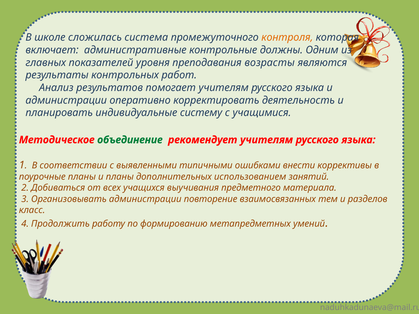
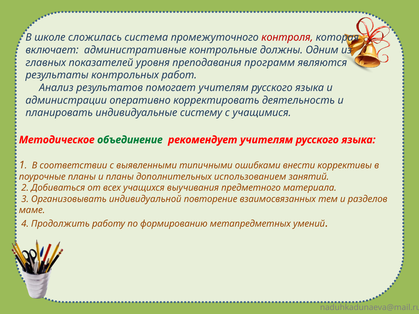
контроля colour: orange -> red (287, 38)
возрасты: возрасты -> программ (270, 63)
Организовывать администрации: администрации -> индивидуальной (145, 199)
класс: класс -> маме (32, 210)
